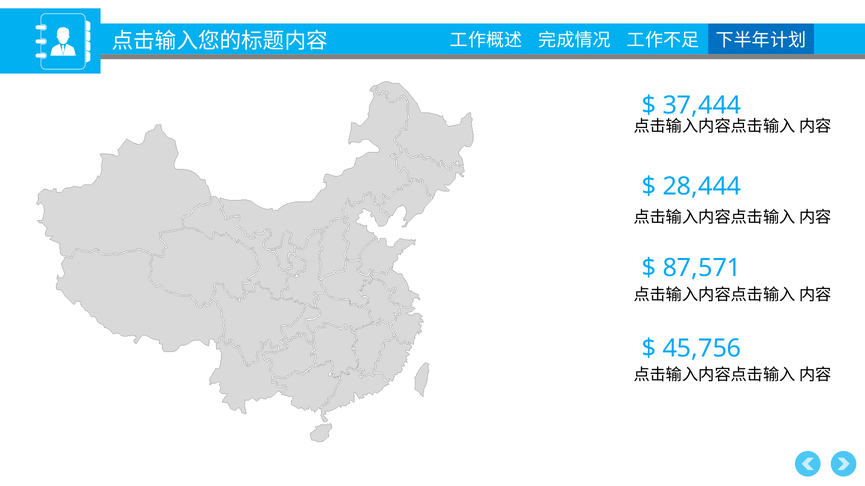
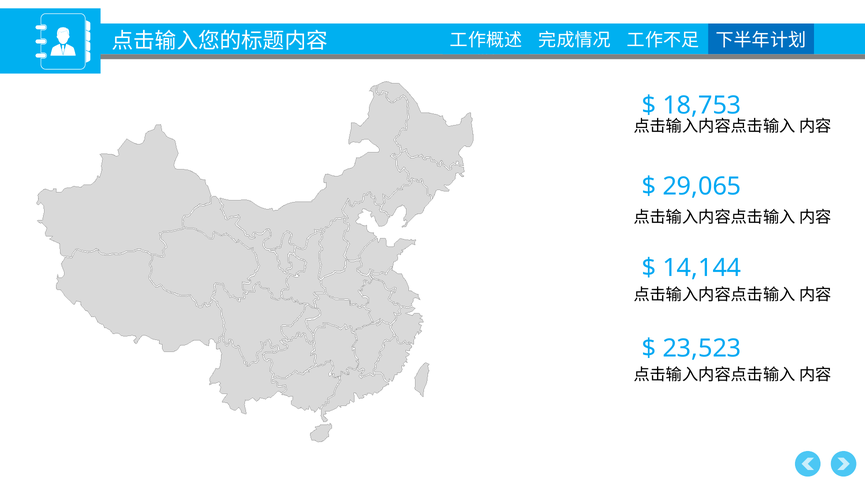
37,444: 37,444 -> 18,753 (702, 105)
28,444: 28,444 -> 29,065 (702, 187)
87,571: 87,571 -> 14,144 (702, 268)
45,756: 45,756 -> 23,523 (702, 349)
